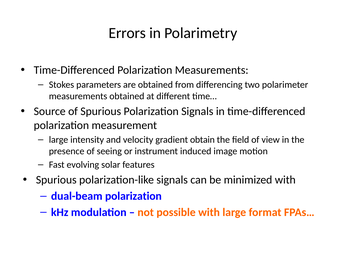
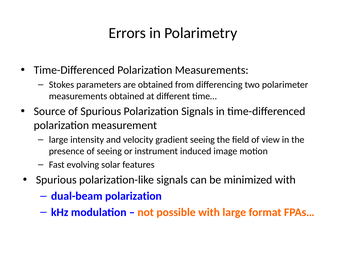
gradient obtain: obtain -> seeing (202, 139)
